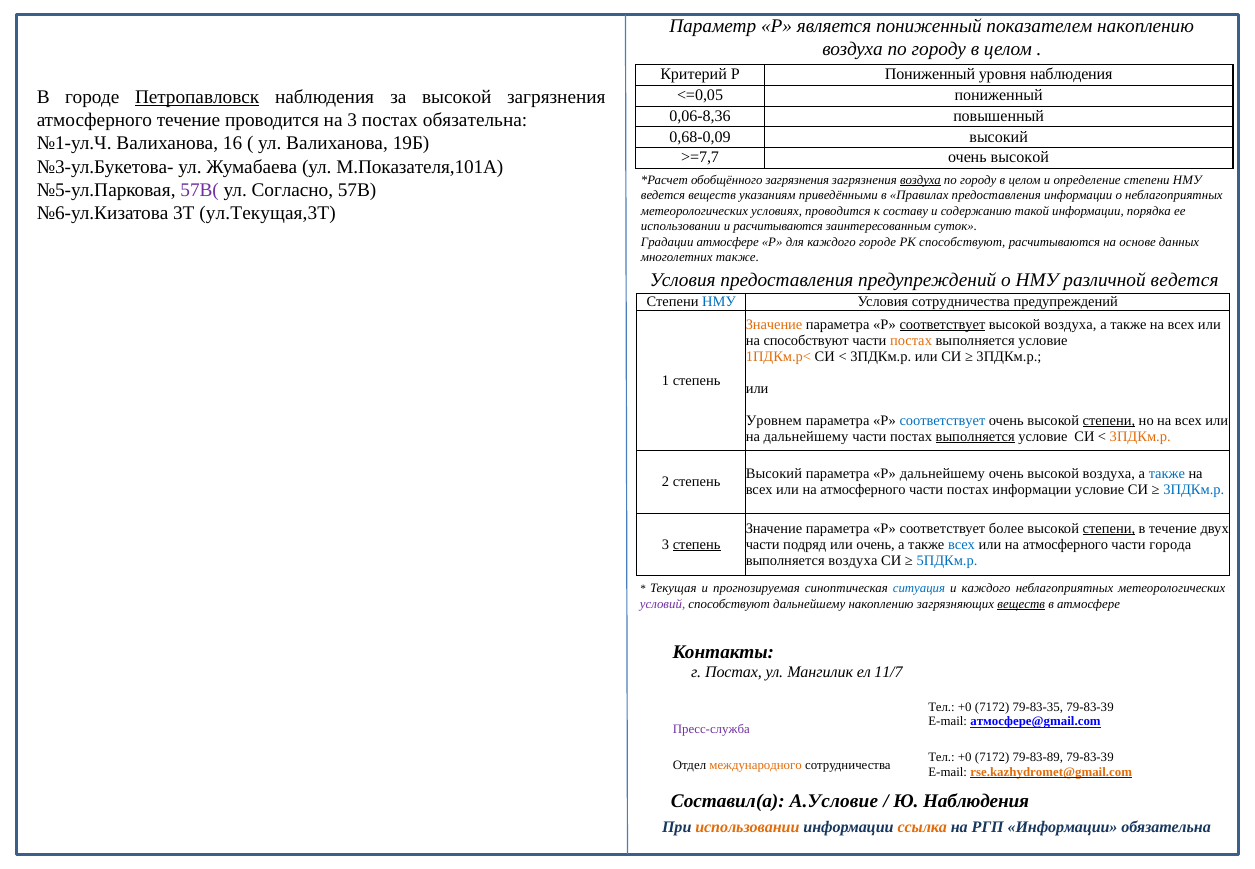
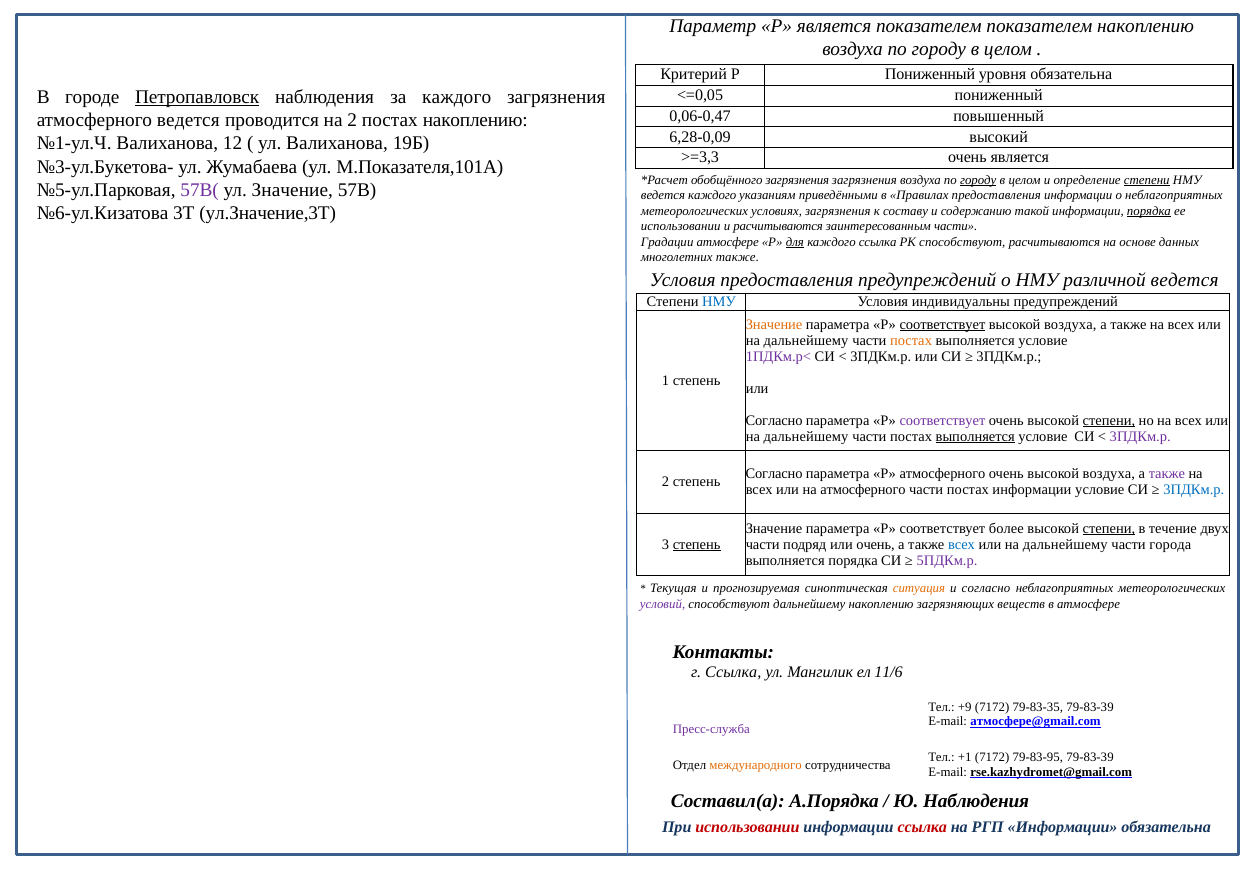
является пониженный: пониженный -> показателем (929, 26)
уровня наблюдения: наблюдения -> обязательна (1071, 75)
за высокой: высокой -> каждого (457, 97)
0,06-8,36: 0,06-8,36 -> 0,06-0,47 (700, 116)
атмосферного течение: течение -> ведется (188, 120)
на 3: 3 -> 2 (352, 120)
постах обязательна: обязательна -> накоплению (475, 120)
0,68-0,09: 0,68-0,09 -> 6,28-0,09 (700, 137)
16: 16 -> 12 (233, 144)
>=7,7: >=7,7 -> >=3,3 (700, 157)
высокой: высокой -> является (1020, 157)
воздуха underline: present -> none (921, 180)
городу underline: none -> present (978, 180)
степени underline: none -> present (1147, 180)
ул Согласно: Согласно -> Значение (292, 190)
ведется веществ: веществ -> каждого (712, 196)
ул.Текущая,3Т: ул.Текущая,3Т -> ул.Значение,3Т (268, 213)
условиях проводится: проводится -> загрязнения (838, 211)
порядка underline: none -> present (1149, 211)
заинтересованным суток: суток -> части (956, 227)
для underline: none -> present (795, 242)
каждого городе: городе -> ссылка (878, 242)
Условия сотрудничества: сотрудничества -> индивидуальны (961, 302)
способствуют: способствуют -> дальнейшему (806, 340)
1ПДКм.р< colour: orange -> purple (778, 356)
Уровнем: Уровнем -> Согласно (774, 421)
соответствует colour: blue -> purple (942, 421)
3ПДКм.р colour: orange -> purple (1140, 437)
Высокий: Высокий -> Согласно (774, 474)
Р дальнейшему: дальнейшему -> атмосферного (942, 474)
также colour: blue -> purple (1167, 474)
атмосферного: атмосферного -> дальнейшему (1065, 544)
выполняется воздуха: воздуха -> порядка (853, 560)
5ПДКм.р colour: blue -> purple (947, 560)
ситуация colour: blue -> orange (919, 588)
и каждого: каждого -> согласно (986, 588)
веществ underline: present -> none (1021, 604)
г Постах: Постах -> Ссылка (733, 672)
11/7: 11/7 -> 11/6 (889, 672)
+0: +0 -> +9 (965, 707)
+0: +0 -> +1 (965, 758)
79-83-89: 79-83-89 -> 79-83-95 (1038, 758)
rse.kazhydromet@gmail.com colour: orange -> black (1051, 772)
А.Условие: А.Условие -> А.Порядка (834, 801)
использовании colour: orange -> red (747, 827)
ссылка colour: orange -> red (922, 827)
